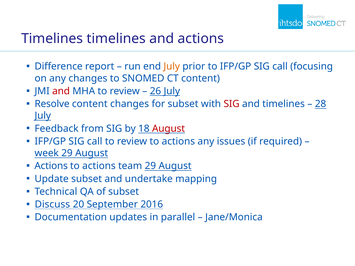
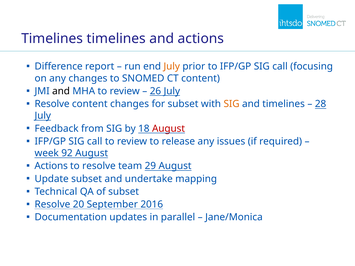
and colour: red -> black (61, 91)
SIG colour: red -> orange (232, 104)
review to actions: actions -> release (178, 141)
week 29: 29 -> 92 (67, 153)
actions: actions -> resolve (99, 166)
Discuss: Discuss -> Resolve (52, 205)
